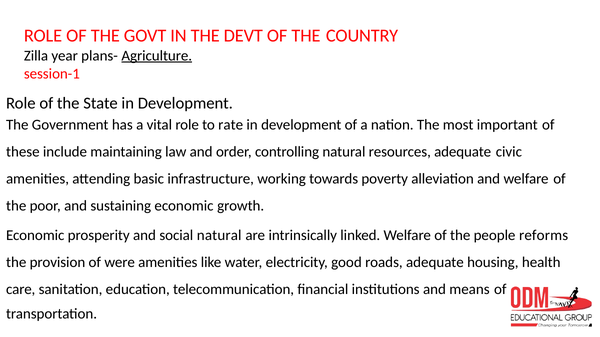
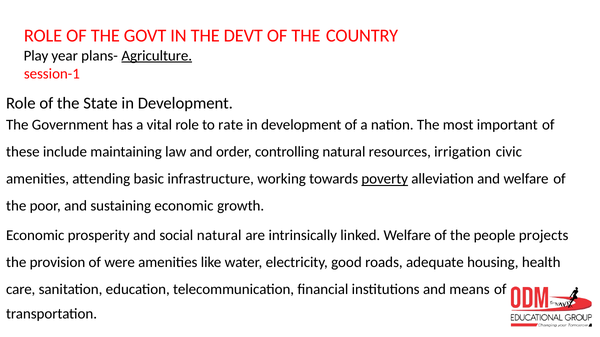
Zilla: Zilla -> Play (36, 56)
resources adequate: adequate -> irrigation (463, 152)
poverty underline: none -> present (385, 179)
reforms: reforms -> projects (544, 236)
